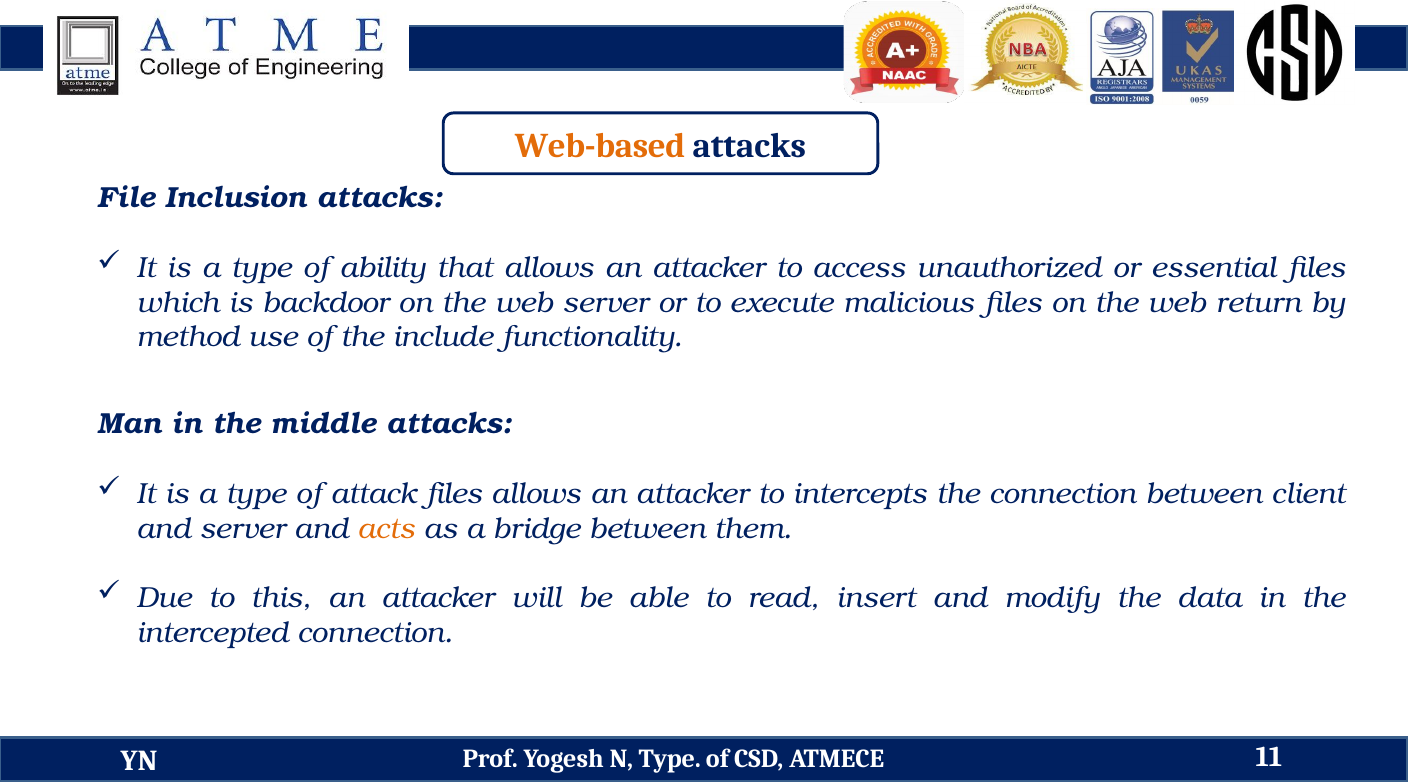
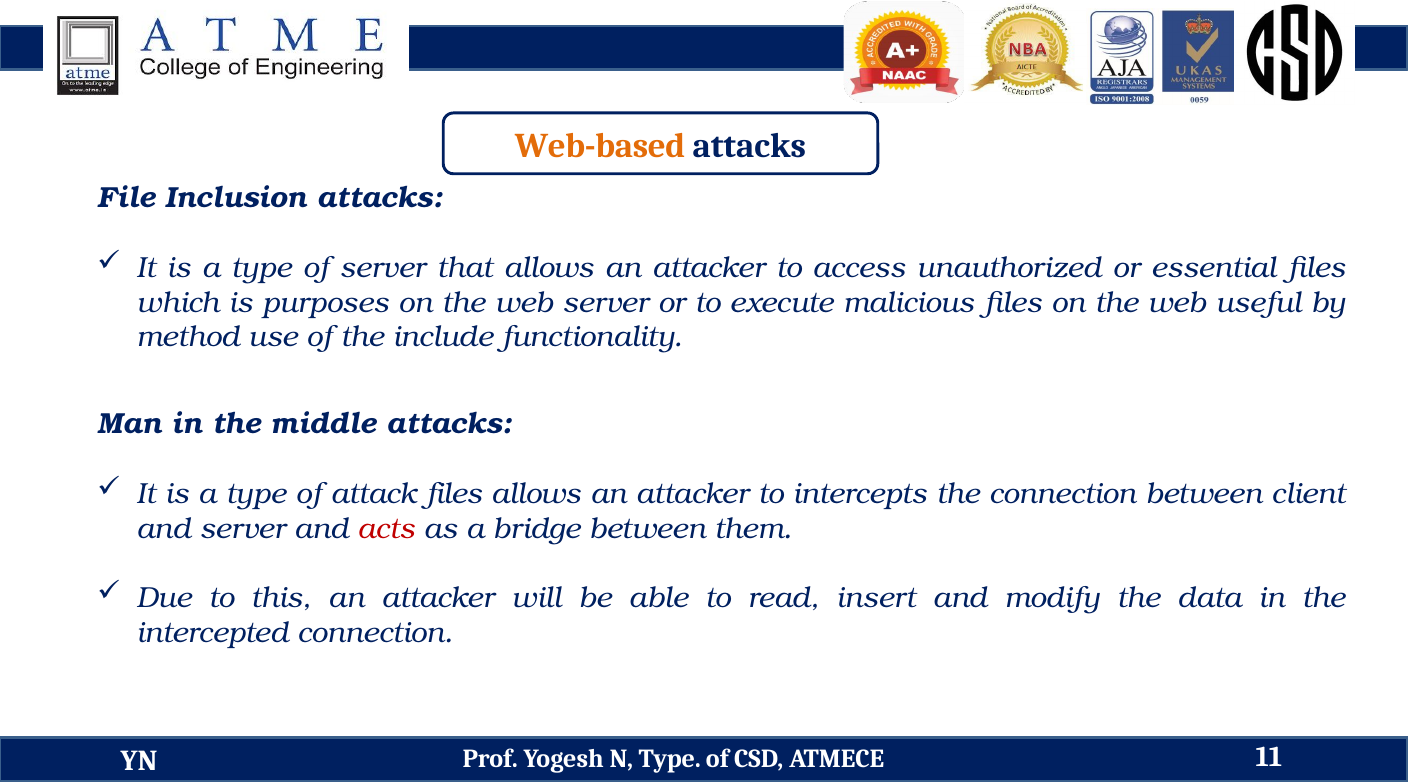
of ability: ability -> server (383, 268)
backdoor: backdoor -> purposes (326, 303)
return: return -> useful (1258, 303)
acts colour: orange -> red (386, 529)
